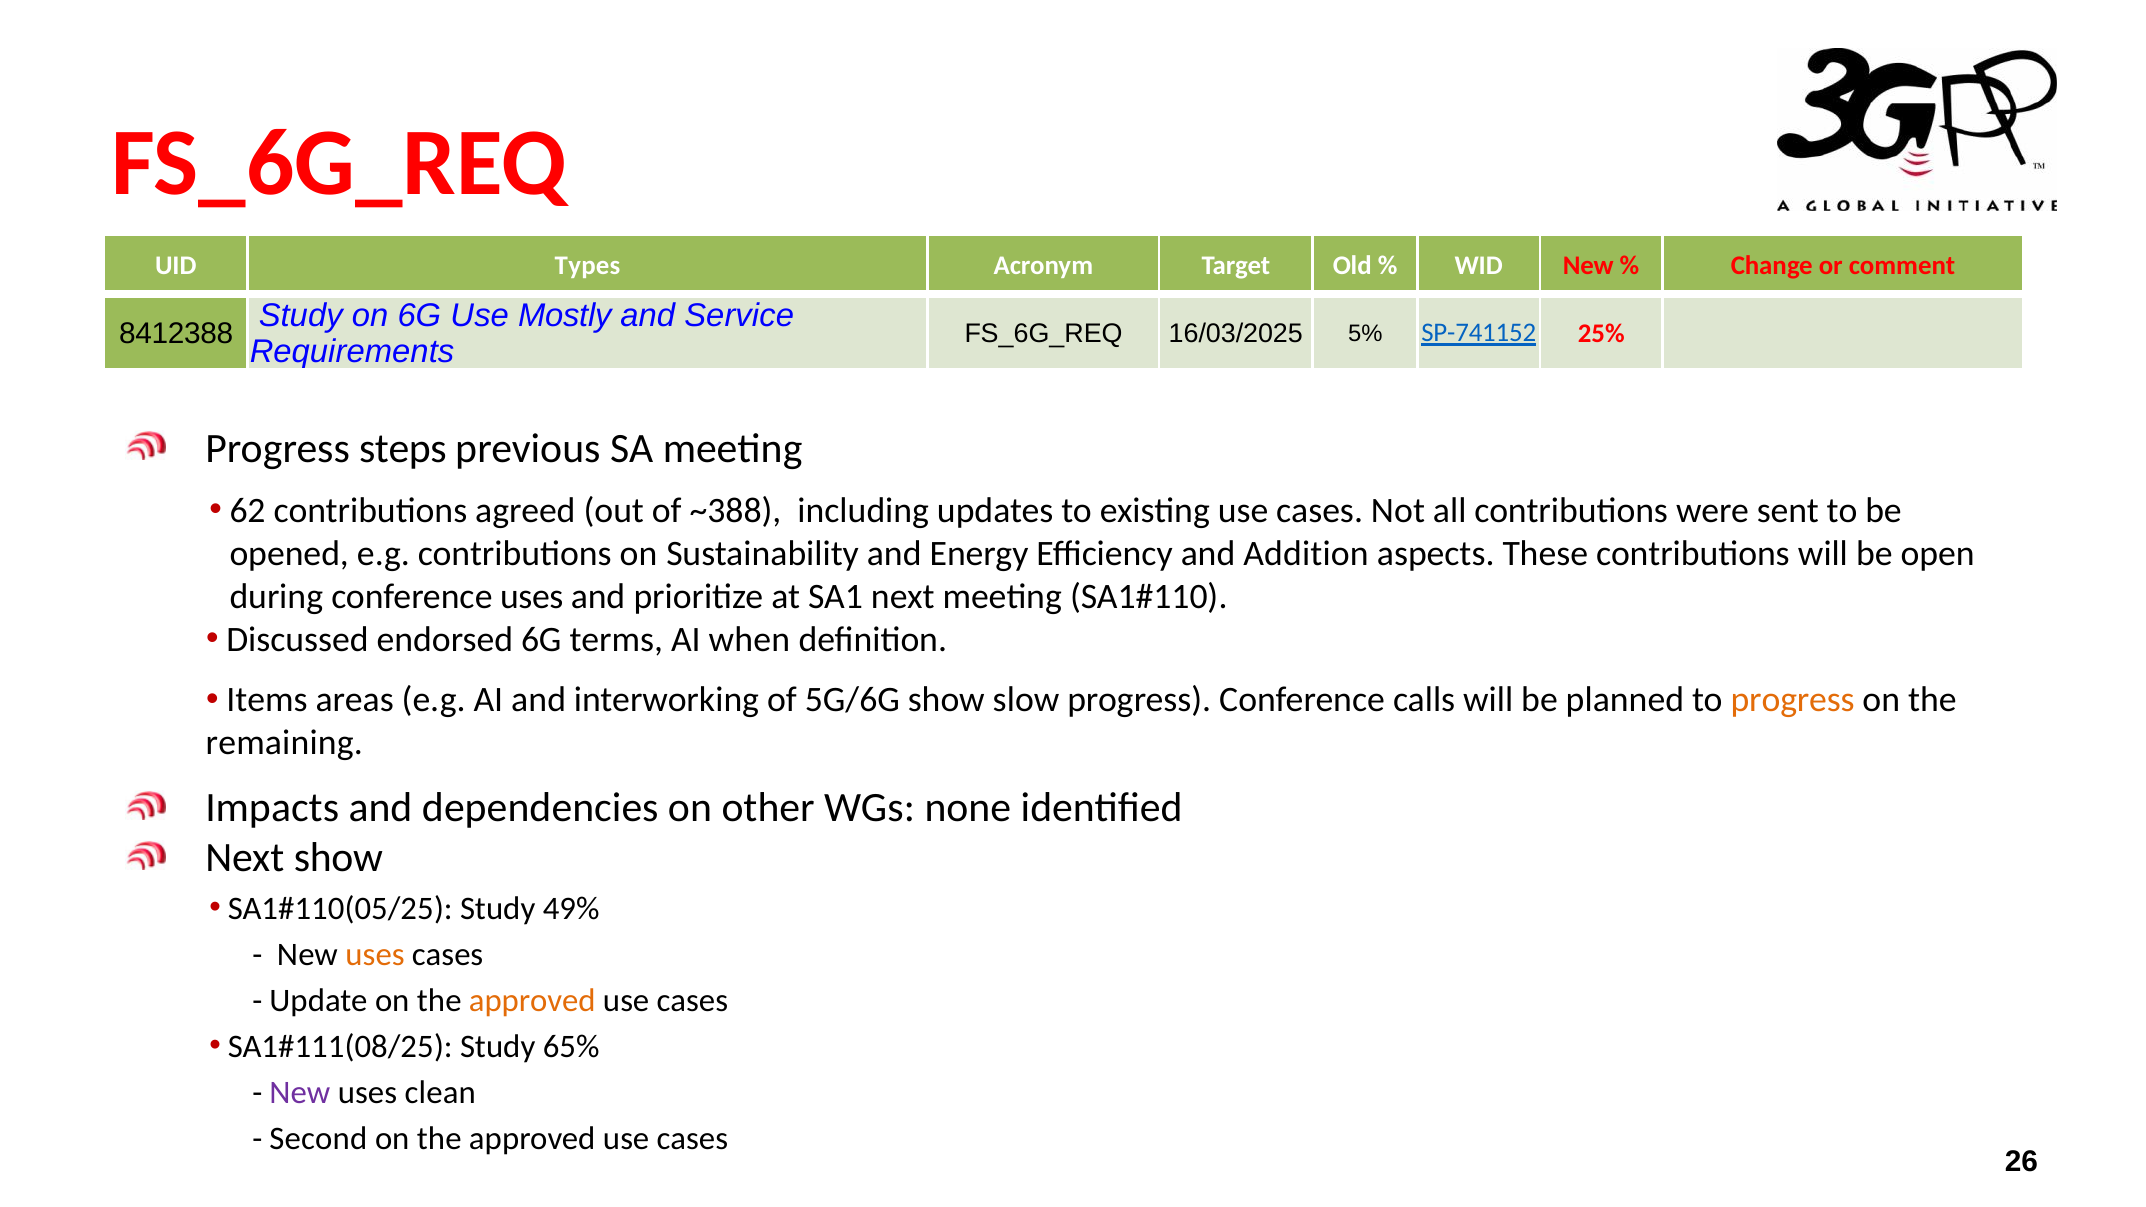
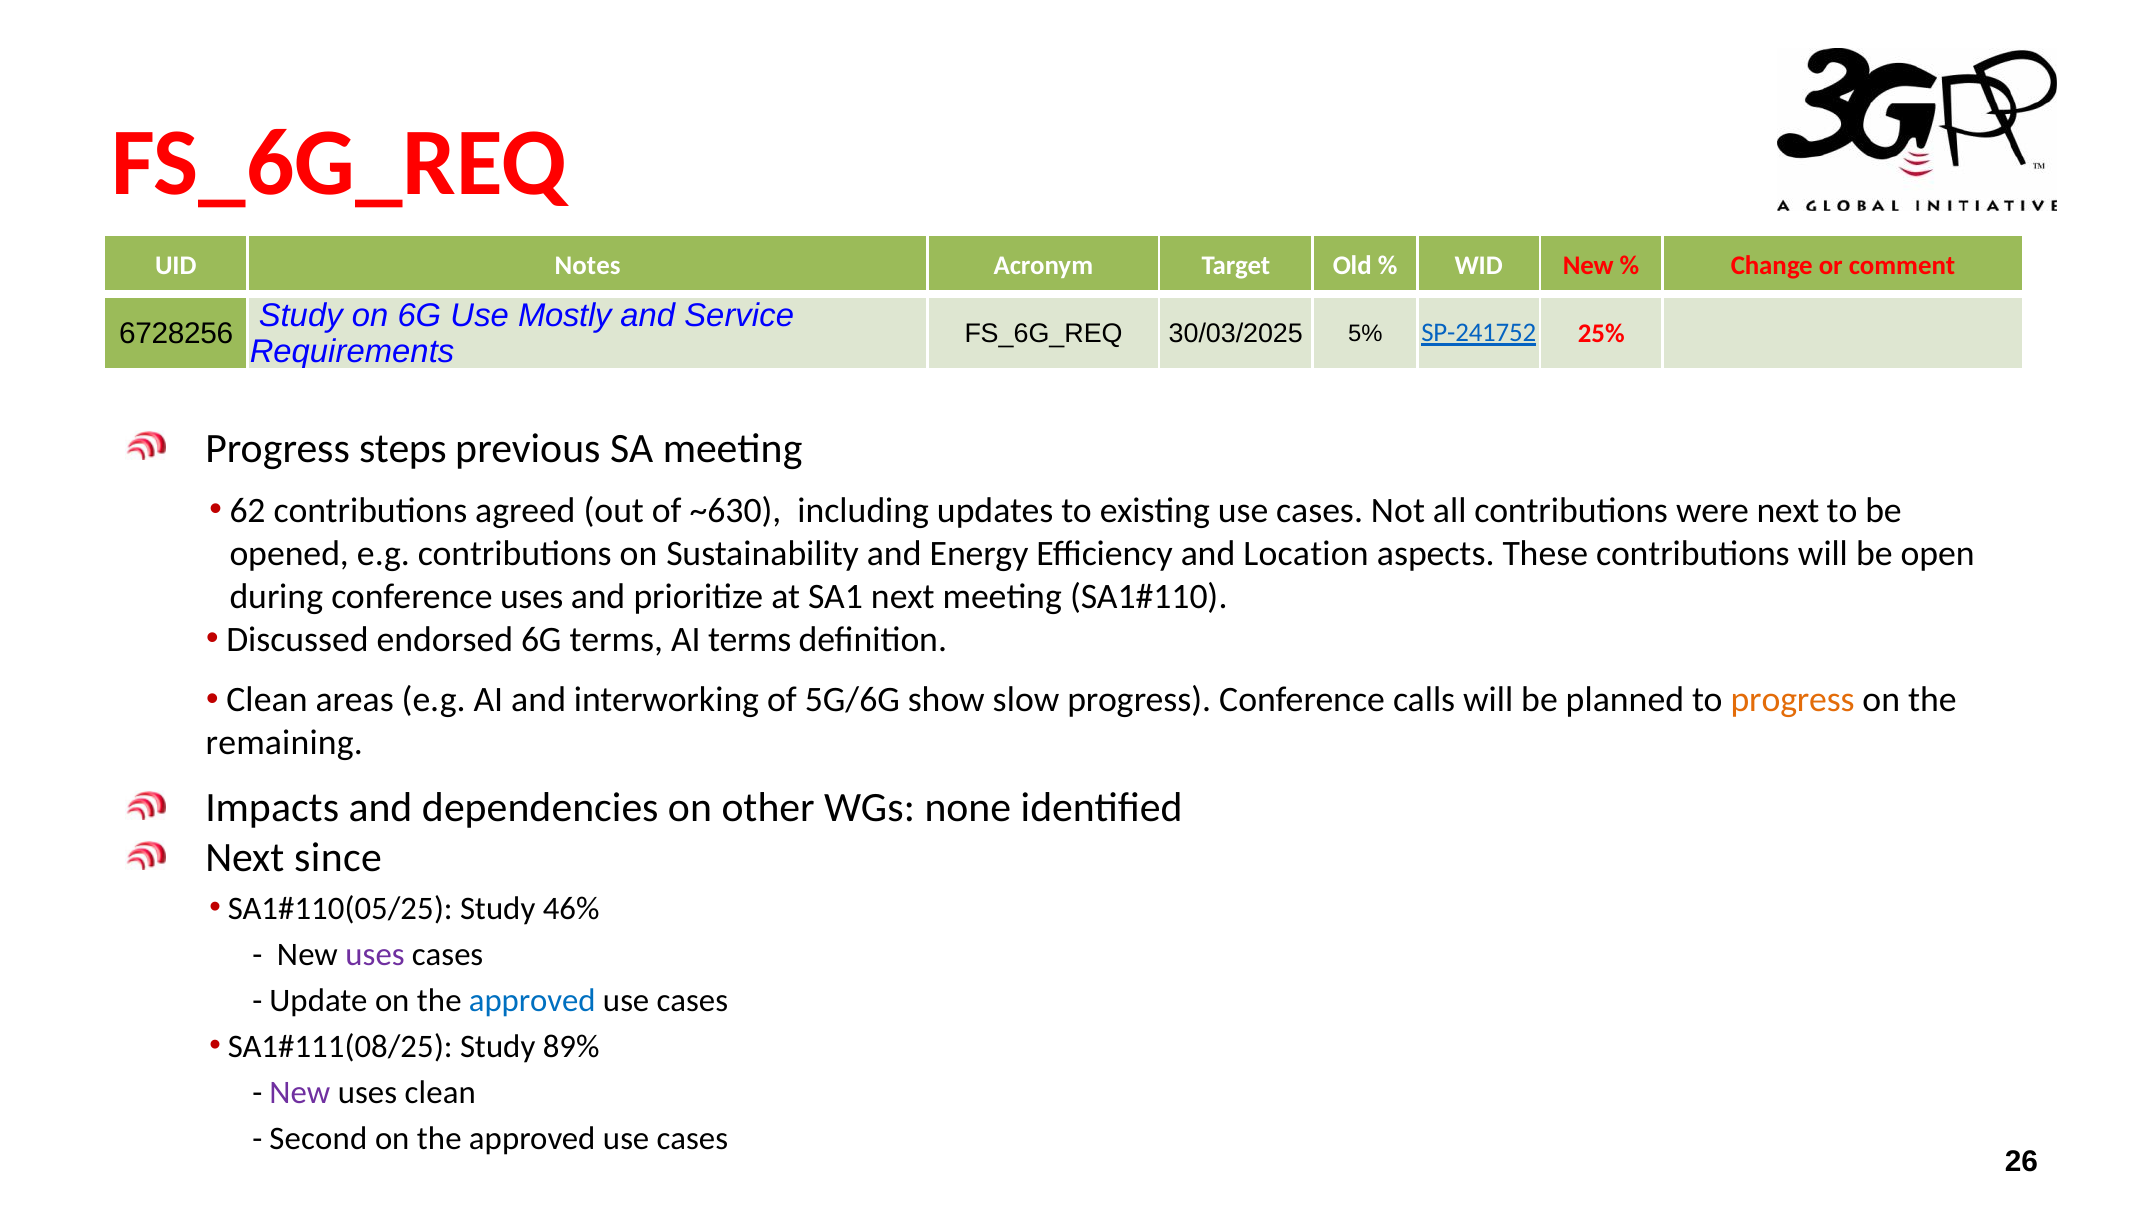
Types: Types -> Notes (588, 266)
8412388: 8412388 -> 6728256 (176, 334)
16/03/2025: 16/03/2025 -> 30/03/2025 (1236, 334)
SP-741152: SP-741152 -> SP-241752 (1479, 333)
~388: ~388 -> ~630 (735, 511)
were sent: sent -> next (1788, 511)
Addition: Addition -> Location (1306, 554)
AI when: when -> terms (750, 639)
Items: Items -> Clean (267, 700)
Next show: show -> since (338, 858)
49%: 49% -> 46% (571, 909)
uses colour: orange -> purple (375, 955)
approved colour: orange -> blue (532, 1001)
65%: 65% -> 89% (571, 1047)
